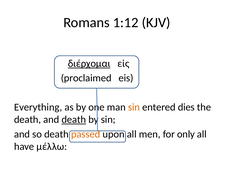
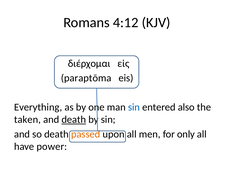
1:12: 1:12 -> 4:12 (126, 23)
διέρχομαι underline: present -> none (89, 64)
proclaimed: proclaimed -> paraptōma (86, 78)
sin colour: orange -> blue (134, 107)
dies: dies -> also (186, 107)
death: death -> taken (27, 120)
μέλλω: μέλλω -> power (52, 147)
